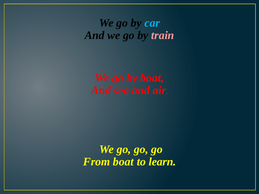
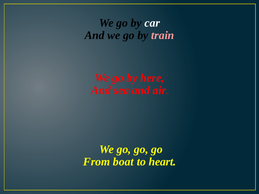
car colour: light blue -> white (152, 23)
by boat: boat -> here (152, 78)
learn: learn -> heart (162, 162)
